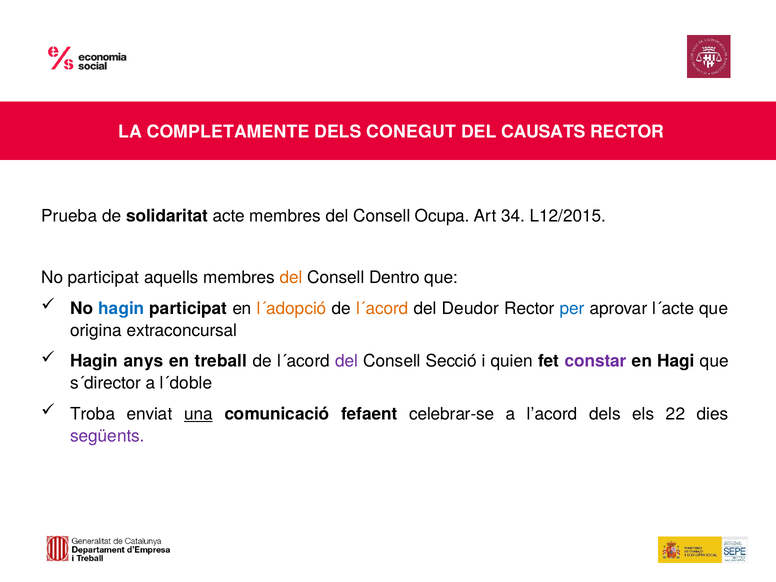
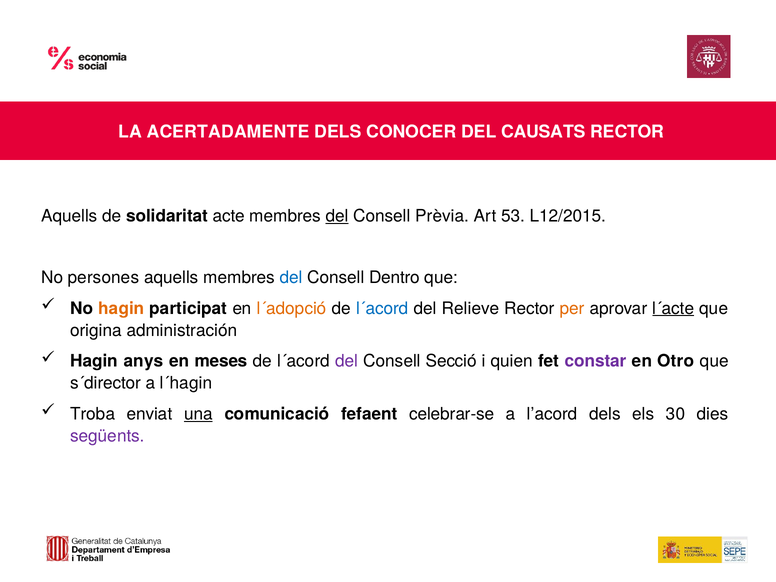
COMPLETAMENTE: COMPLETAMENTE -> ACERTADAMENTE (228, 132)
CONEGUT: CONEGUT -> CONOCER (411, 132)
Prueba: Prueba -> Aquells (69, 216)
del underline: none -> present (337, 216)
Ocupa: Ocupa -> Prèvia (442, 216)
34: 34 -> 53 (513, 216)
No participat: participat -> persones (103, 278)
del colour: orange -> blue (291, 278)
hagin colour: blue -> orange (121, 308)
l´acord colour: orange -> blue (382, 308)
Deudor: Deudor -> Relieve (471, 308)
per colour: blue -> orange (572, 308)
l´acte underline: none -> present (673, 308)
extraconcursal: extraconcursal -> administración (182, 330)
treball: treball -> meses (221, 361)
Hagi: Hagi -> Otro (676, 361)
l´doble: l´doble -> l´hagin (186, 383)
22: 22 -> 30 (676, 414)
